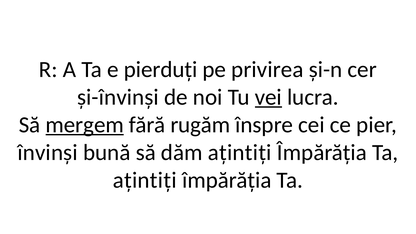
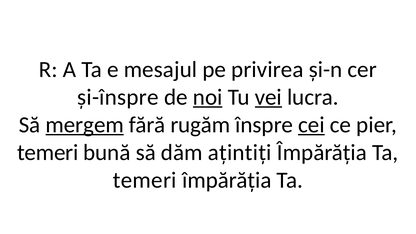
pierduți: pierduți -> mesajul (161, 69)
și-învinși: și-învinși -> și-înspre (118, 97)
noi underline: none -> present (208, 97)
cei underline: none -> present (311, 125)
învinși: învinși -> temeri (48, 153)
ațintiți: ațintiți -> temeri (145, 180)
